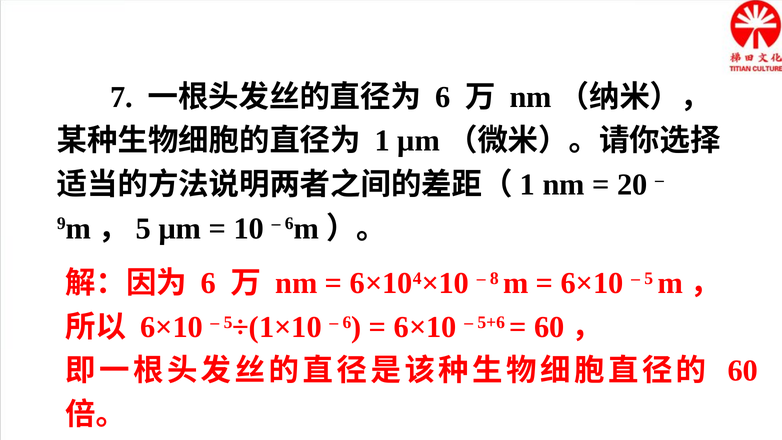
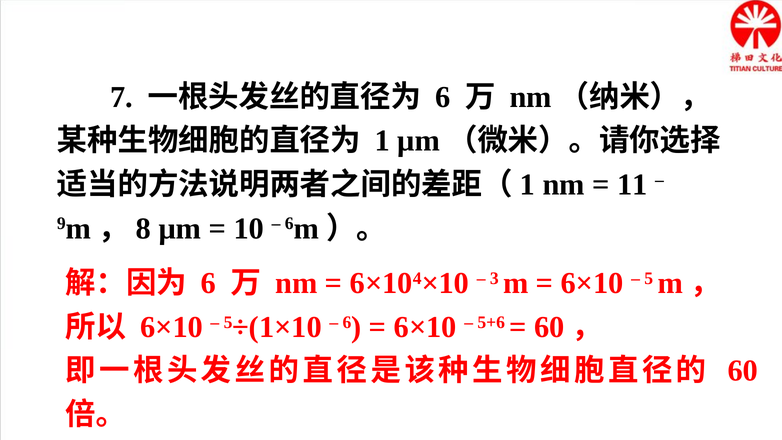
20: 20 -> 11 (632, 185)
5: 5 -> 8 (144, 229)
8: 8 -> 3 (494, 278)
